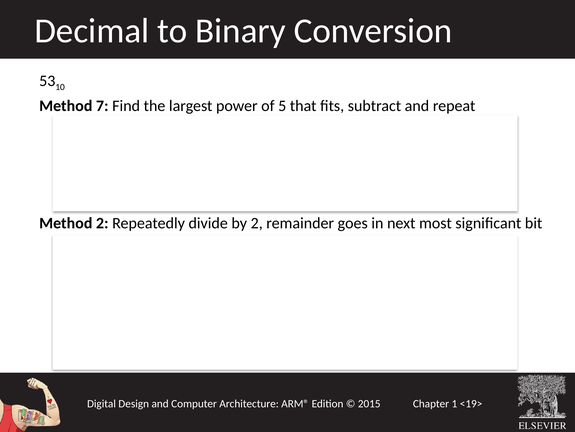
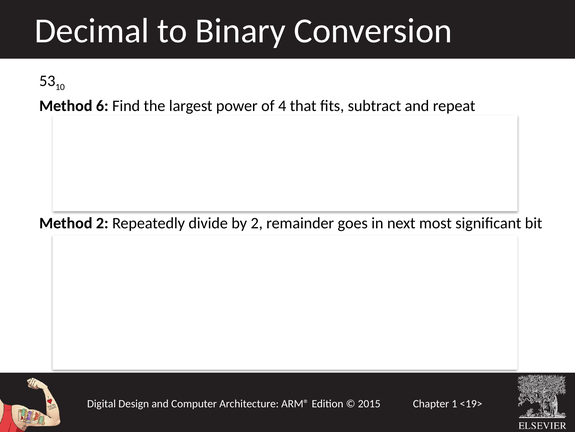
Method 7: 7 -> 6 (102, 106)
of 5: 5 -> 4 (282, 106)
